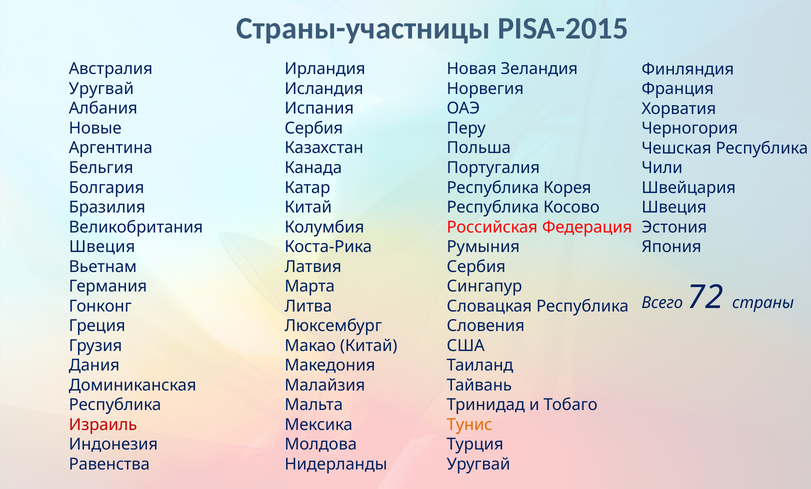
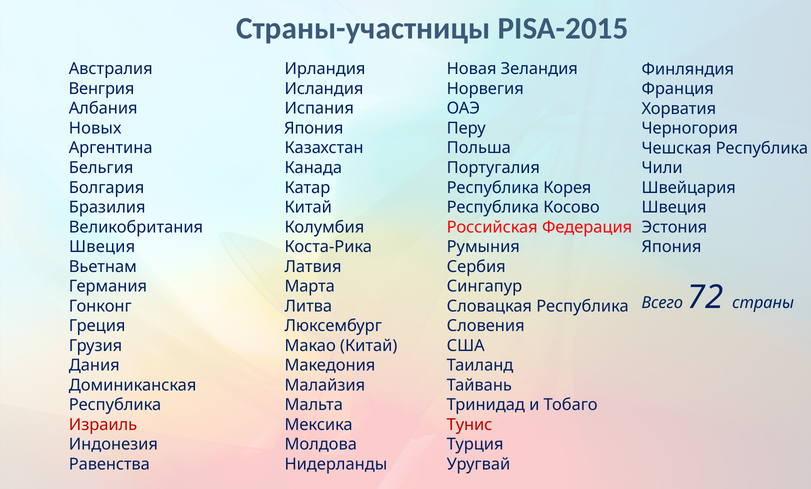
Уругвай: Уругвай -> Венгрия (101, 89)
Новые: Новые -> Новых (95, 128)
Сербия: Сербия -> Япония (314, 128)
Тунис colour: orange -> red (470, 425)
